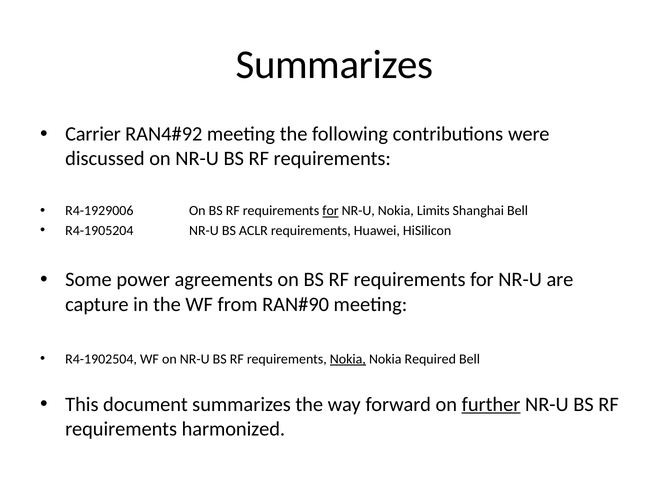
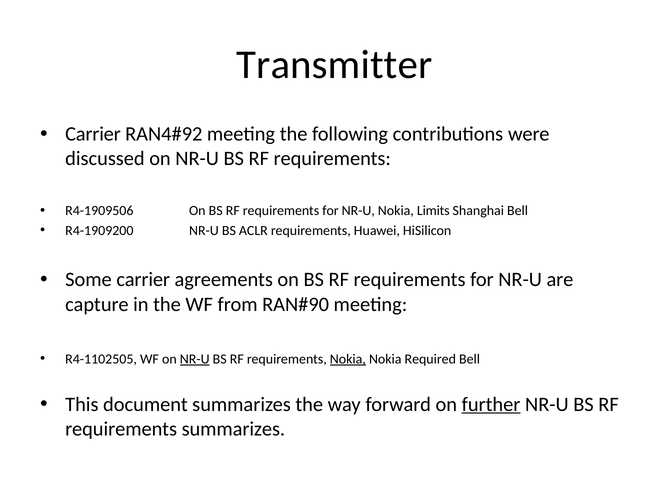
Summarizes: Summarizes -> Transmitter (334, 65)
R4-1929006: R4-1929006 -> R4-1909506 (99, 211)
for underline: present -> none (330, 211)
R4-1905204: R4-1905204 -> R4-1909200 (99, 230)
Some power: power -> carrier (143, 280)
R4-1902504: R4-1902504 -> R4-1102505 (101, 359)
NR-U underline: none -> present (195, 359)
requirements harmonized: harmonized -> summarizes (233, 429)
